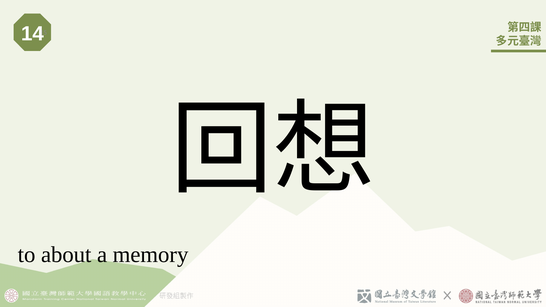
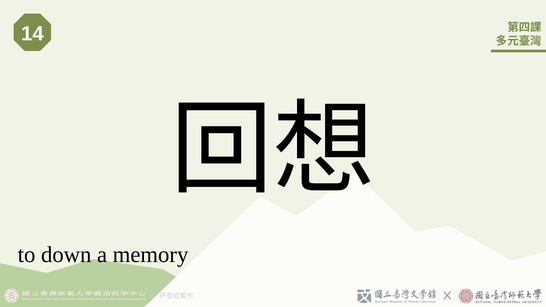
about: about -> down (66, 255)
